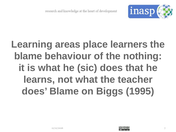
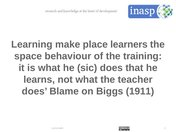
areas: areas -> make (68, 44)
blame: blame -> space (28, 56)
nothing: nothing -> training (143, 56)
1995: 1995 -> 1911 (140, 91)
